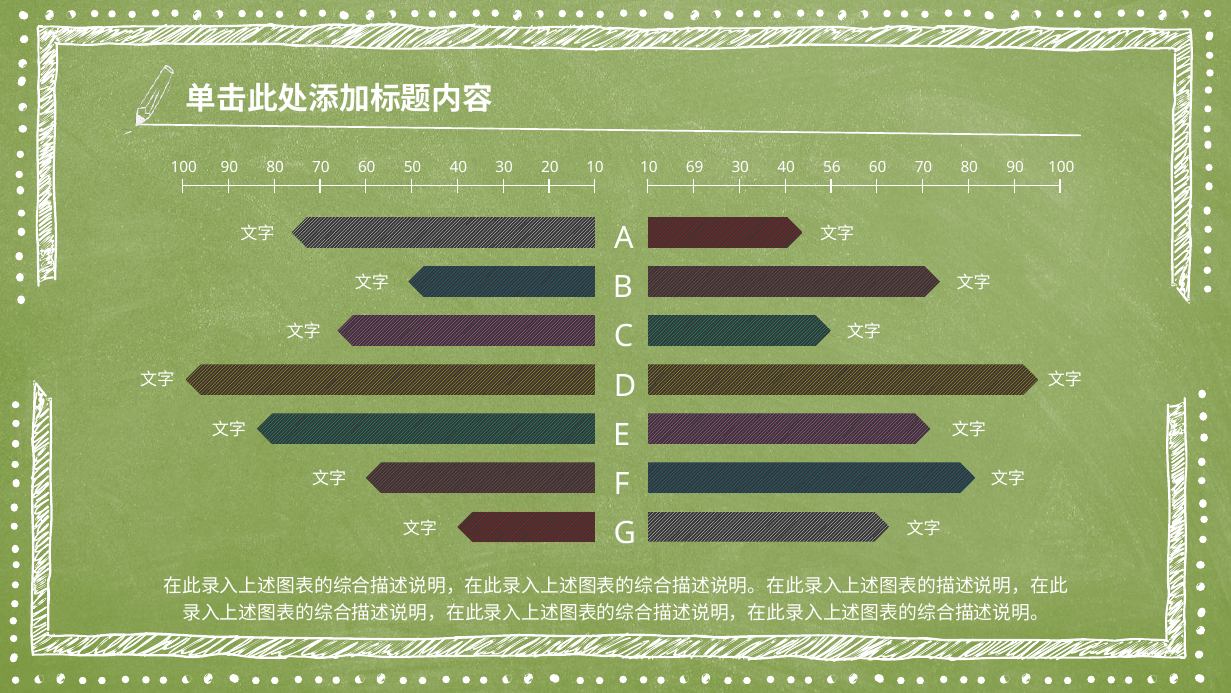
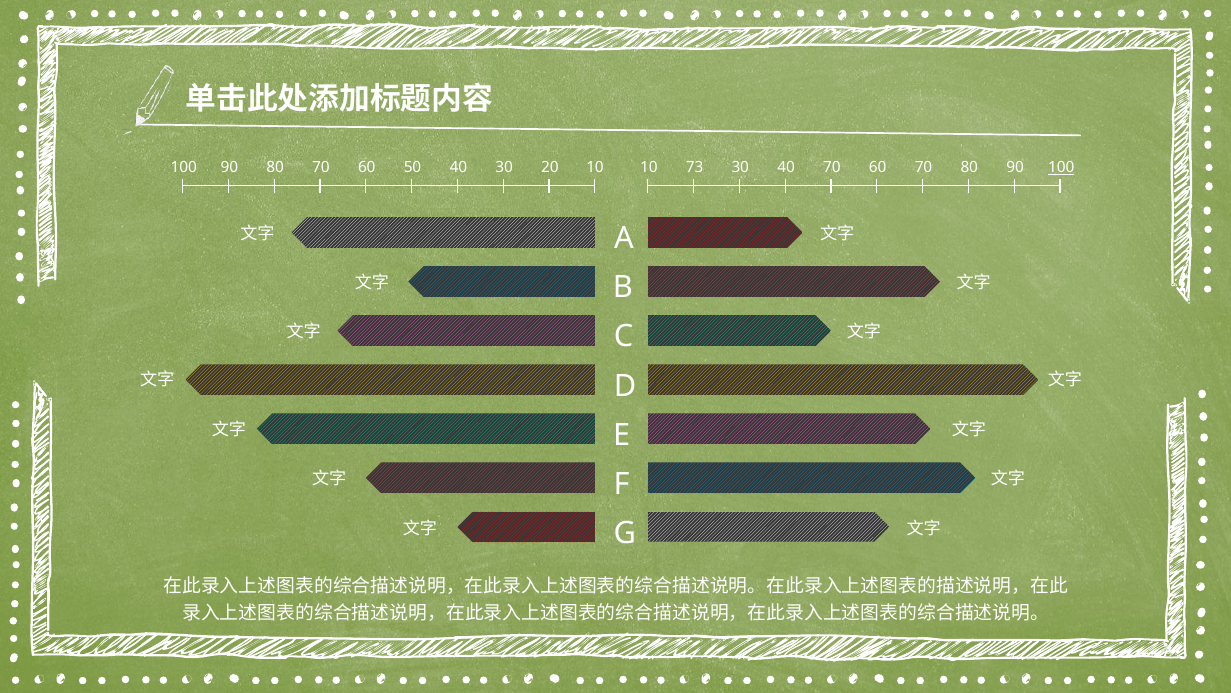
69: 69 -> 73 (695, 167)
40 56: 56 -> 70 (832, 167)
100 underline: none -> present (1061, 167)
